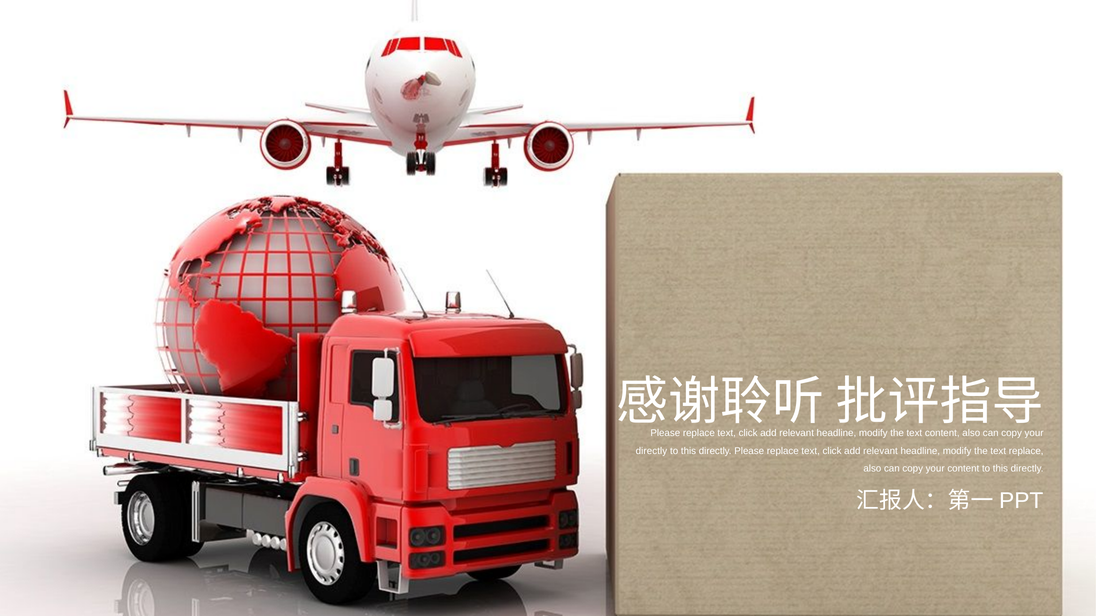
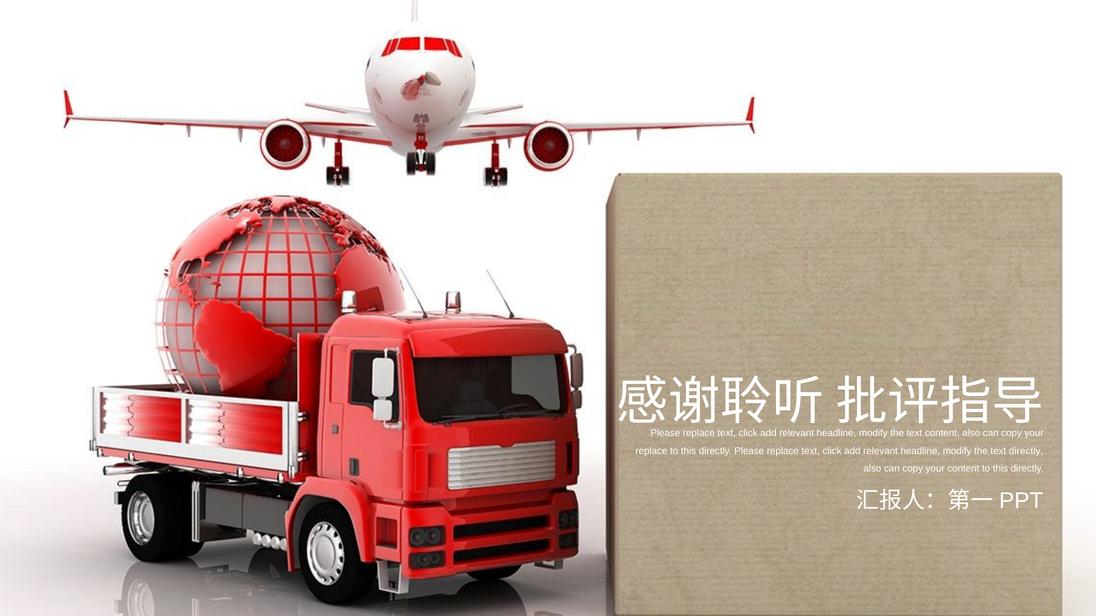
directly: directly -> replace (651, 451)
text replace: replace -> directly (1026, 451)
